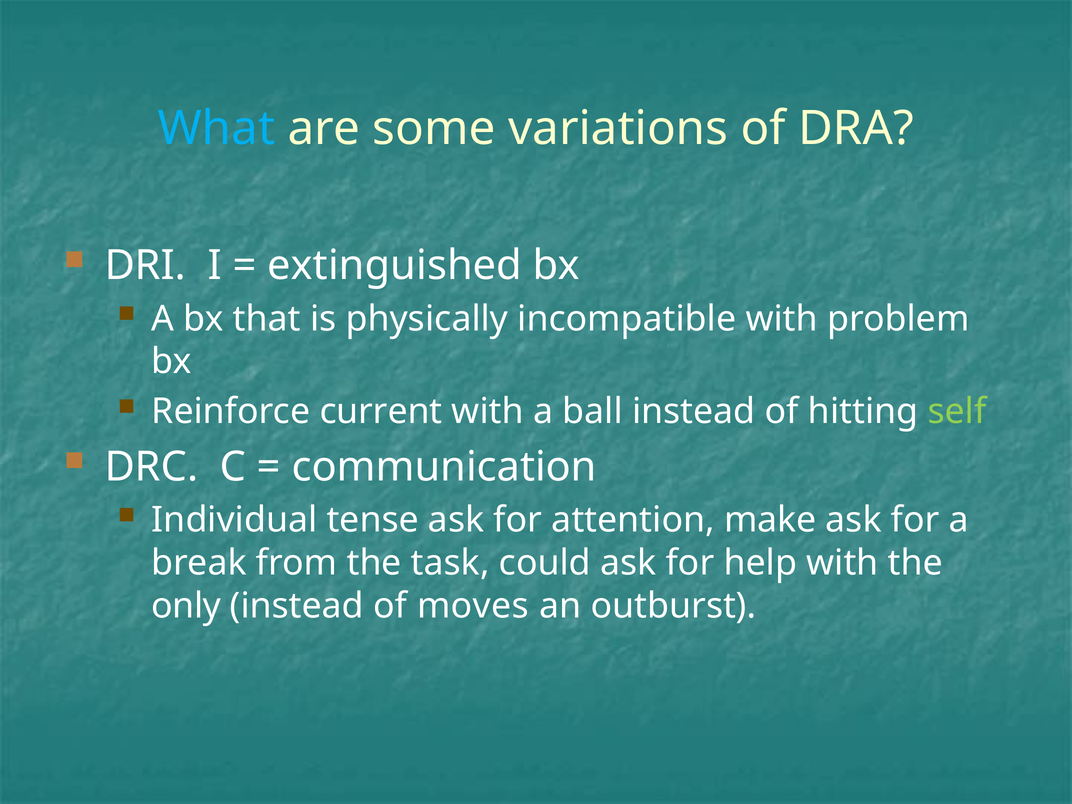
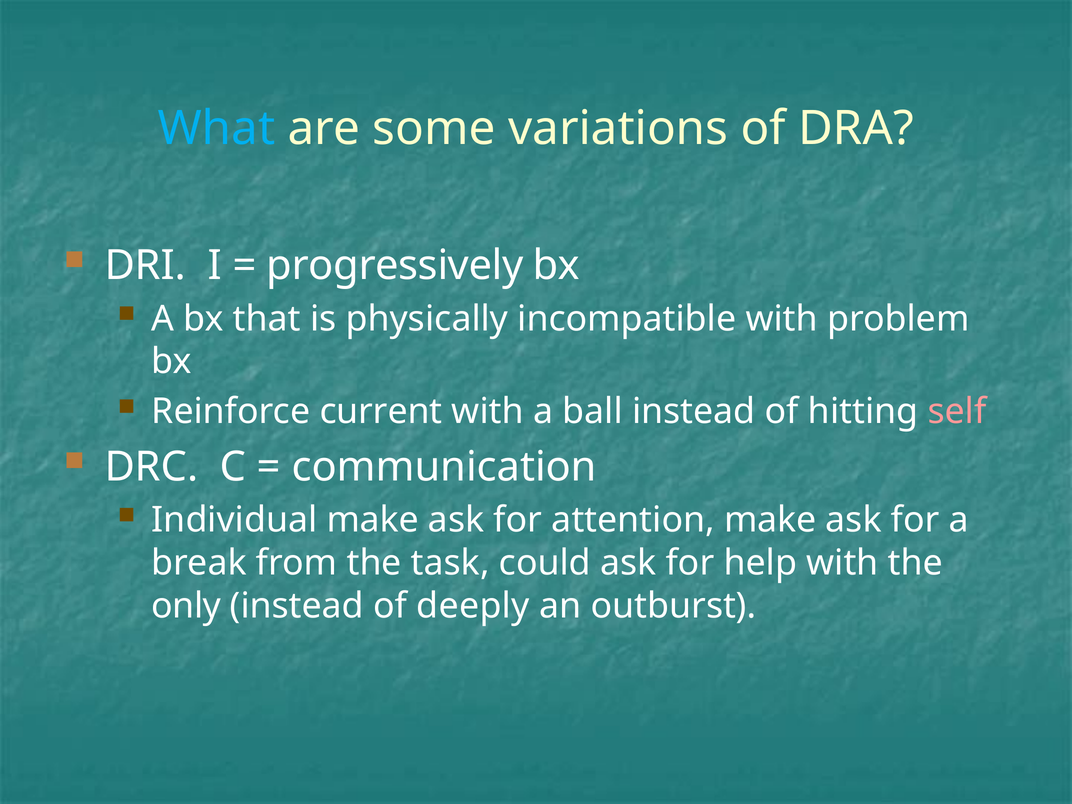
extinguished: extinguished -> progressively (395, 266)
self colour: light green -> pink (957, 412)
Individual tense: tense -> make (373, 520)
moves: moves -> deeply (473, 606)
